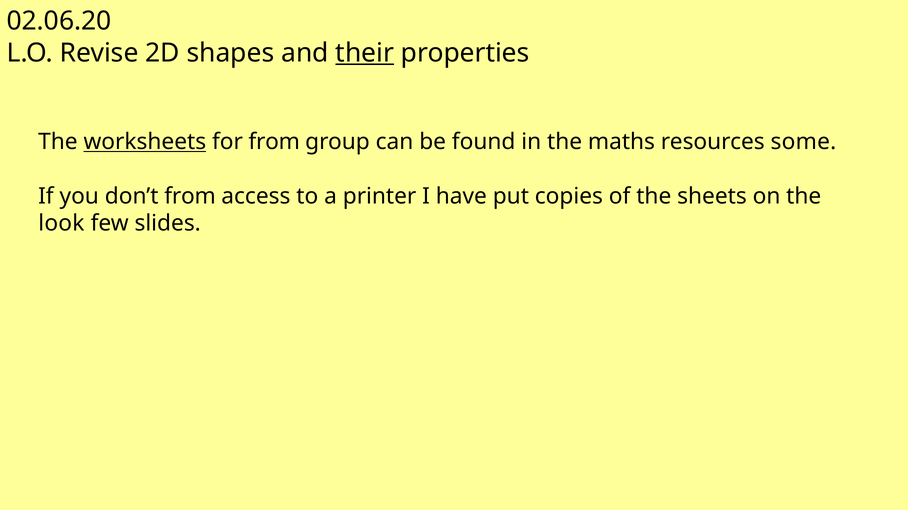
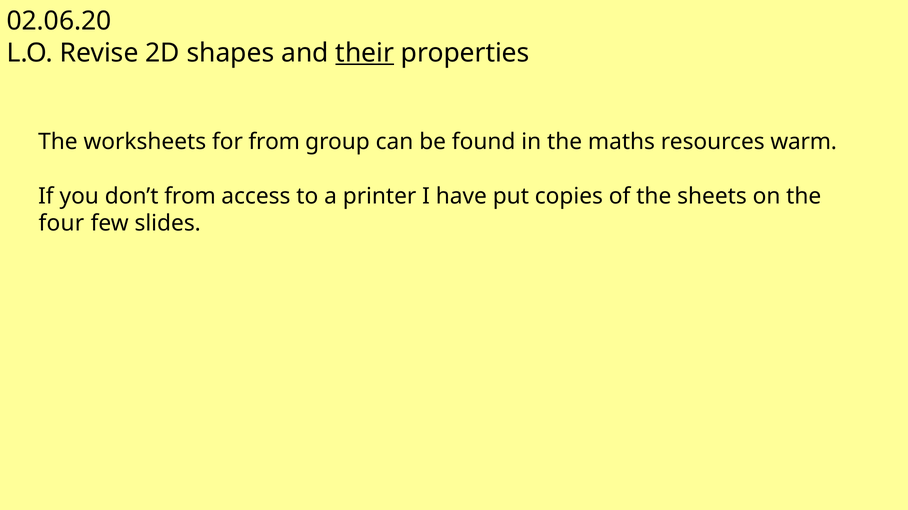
worksheets underline: present -> none (145, 142)
some: some -> warm (804, 142)
look: look -> four (61, 224)
